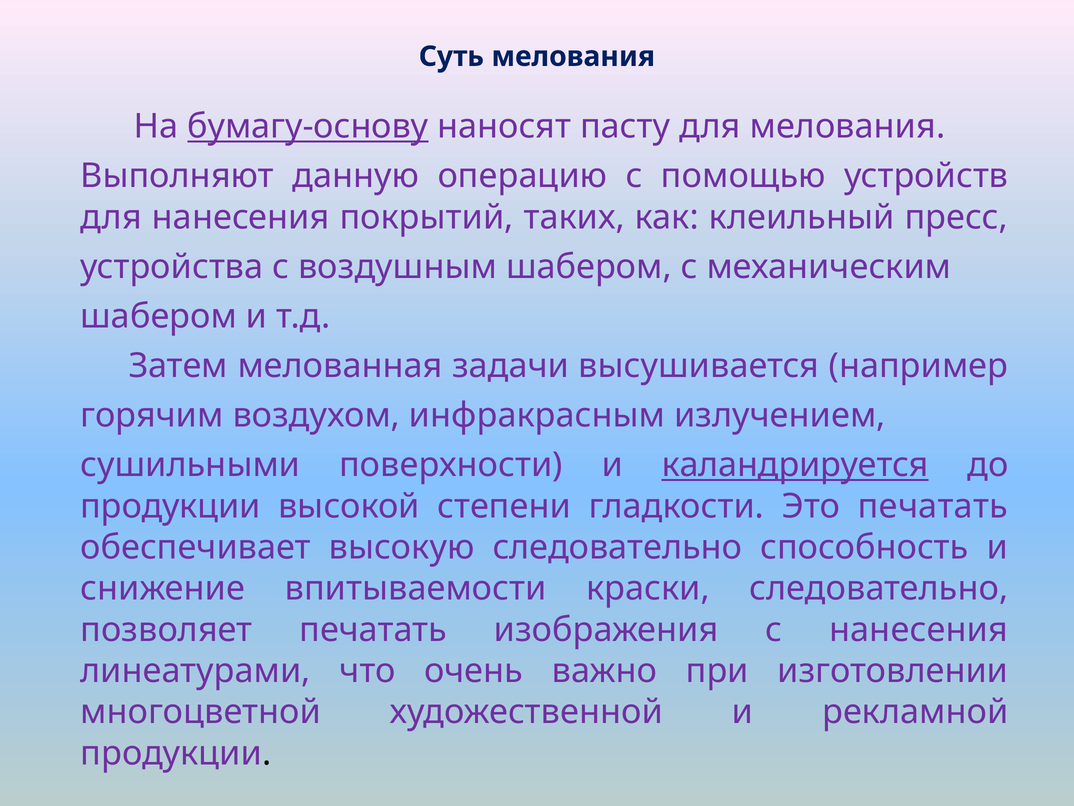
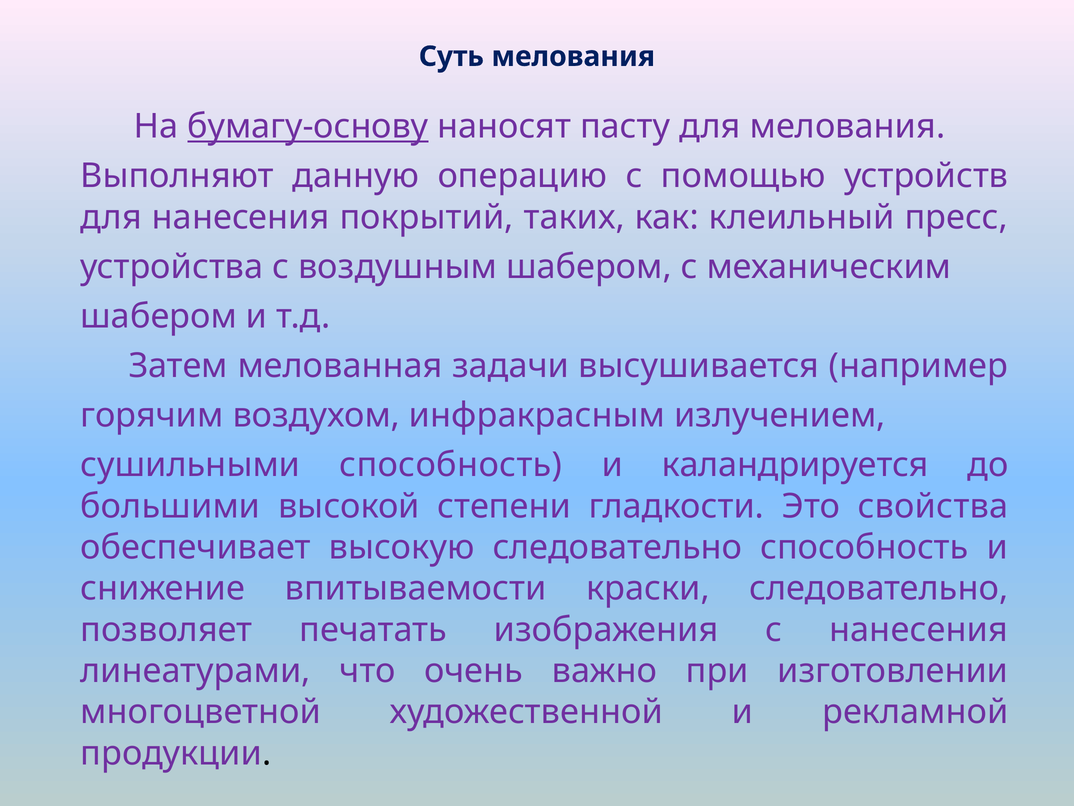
сушильными поверхности: поверхности -> способность (451, 465)
каландрируется underline: present -> none (795, 465)
продукции: продукции -> большими (170, 506)
Это печатать: печатать -> свойства (933, 506)
